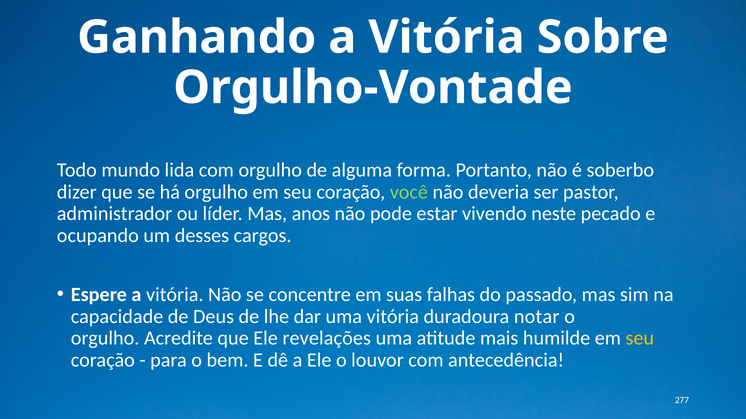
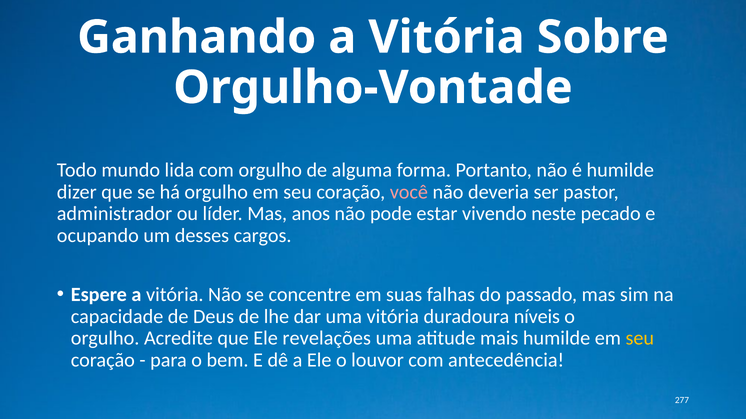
é soberbo: soberbo -> humilde (620, 170)
você colour: light green -> pink (409, 192)
notar: notar -> níveis (537, 317)
